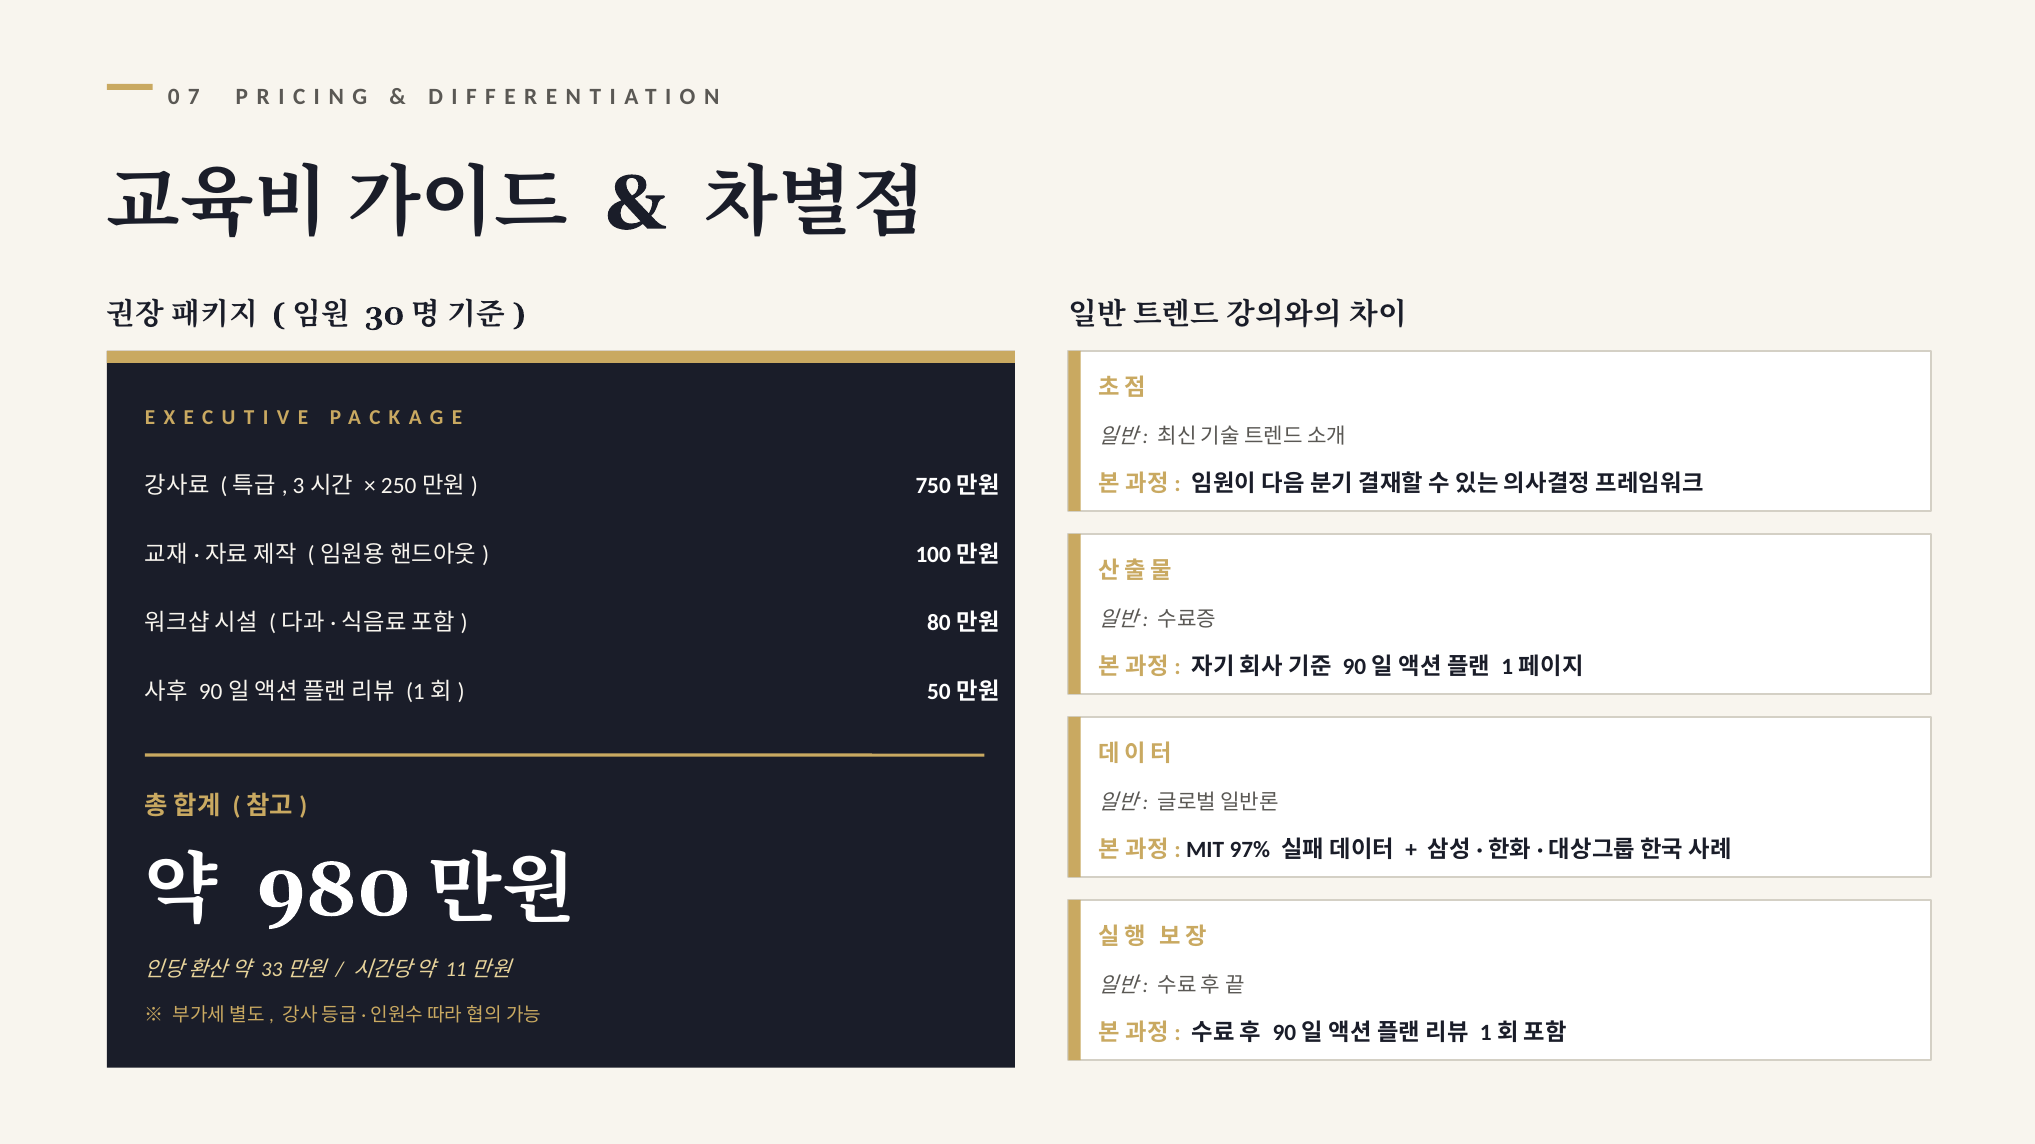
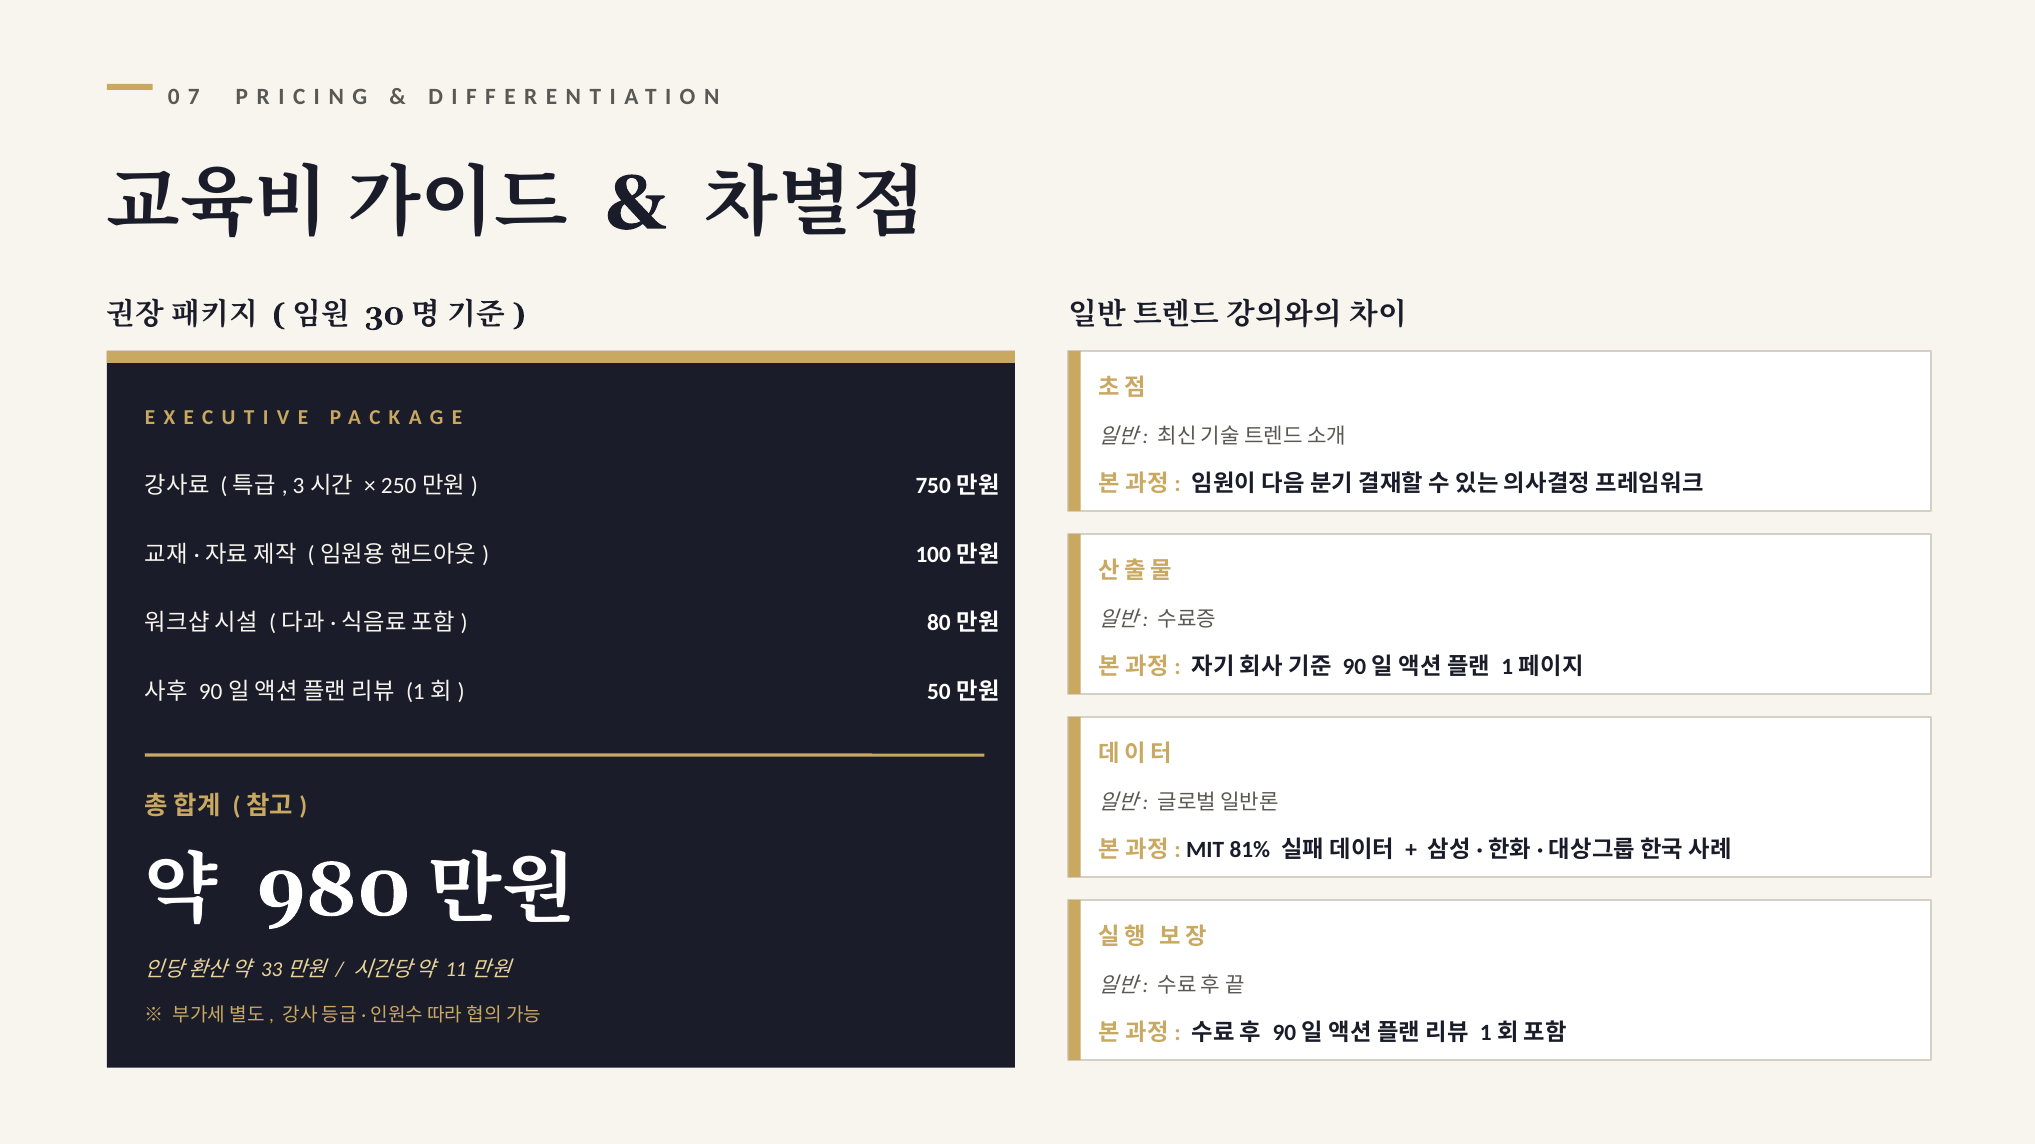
97%: 97% -> 81% (1250, 850)
